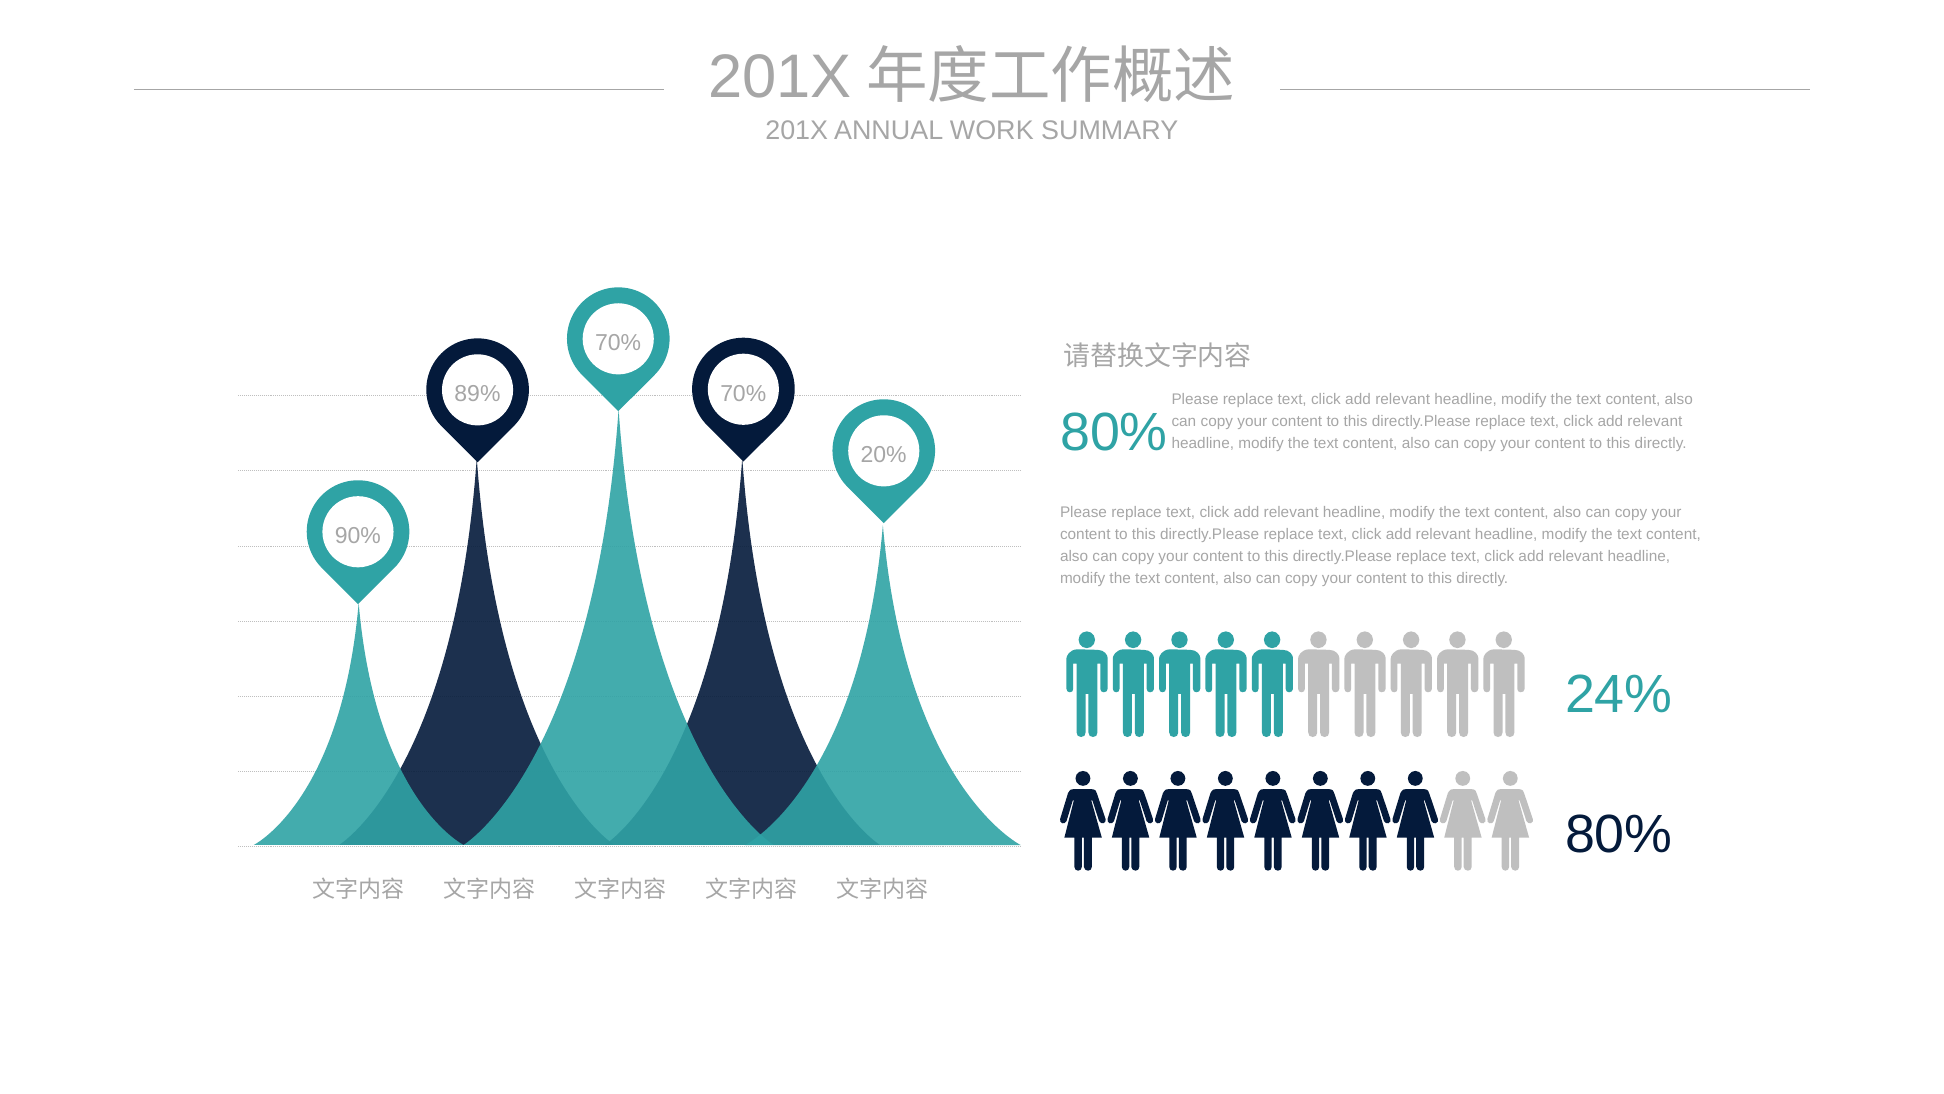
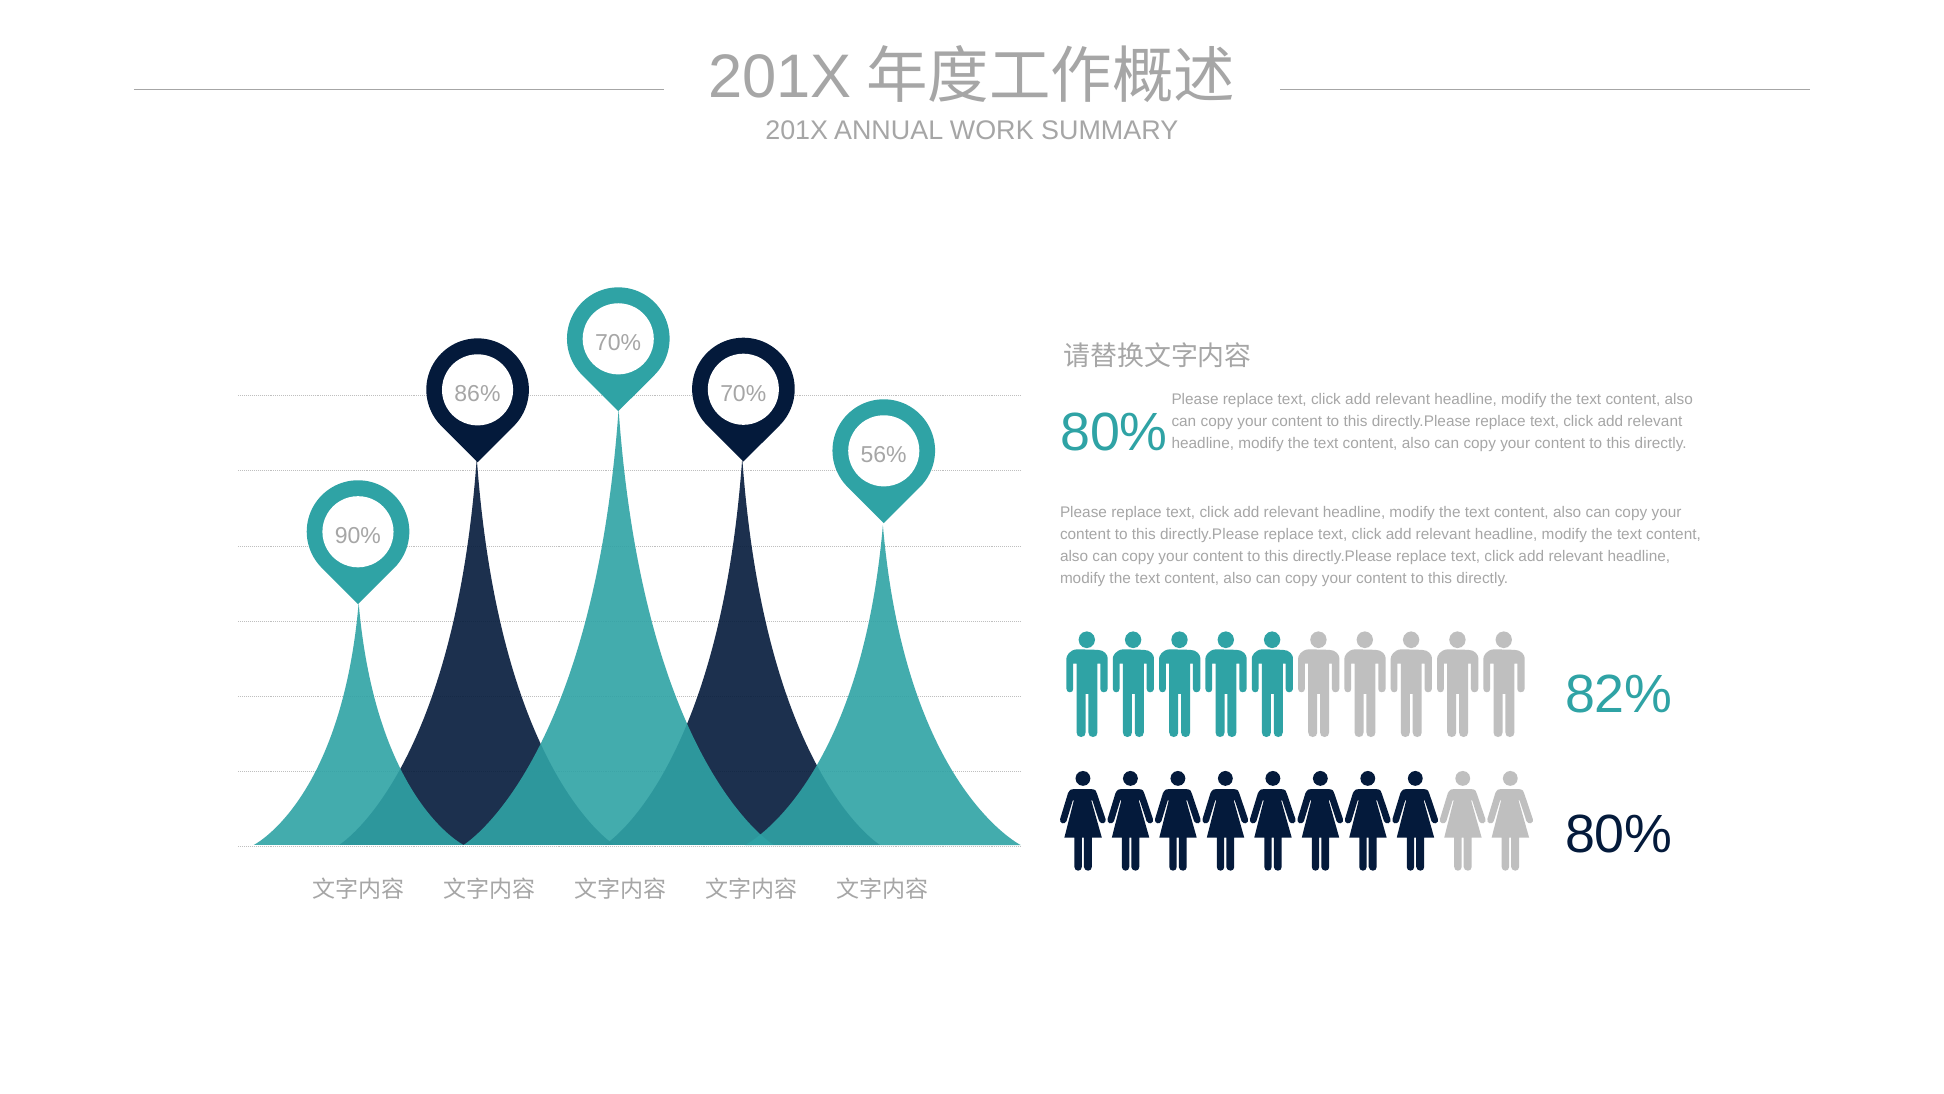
89%: 89% -> 86% (477, 394)
20%: 20% -> 56% (884, 455)
24%: 24% -> 82% (1619, 694)
